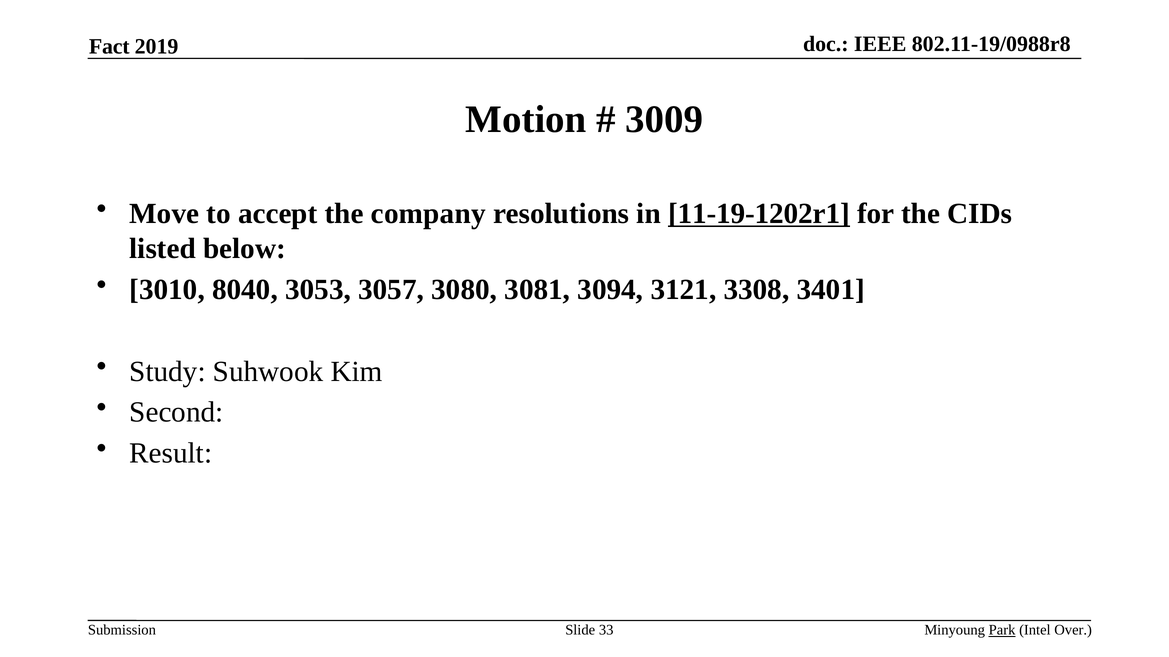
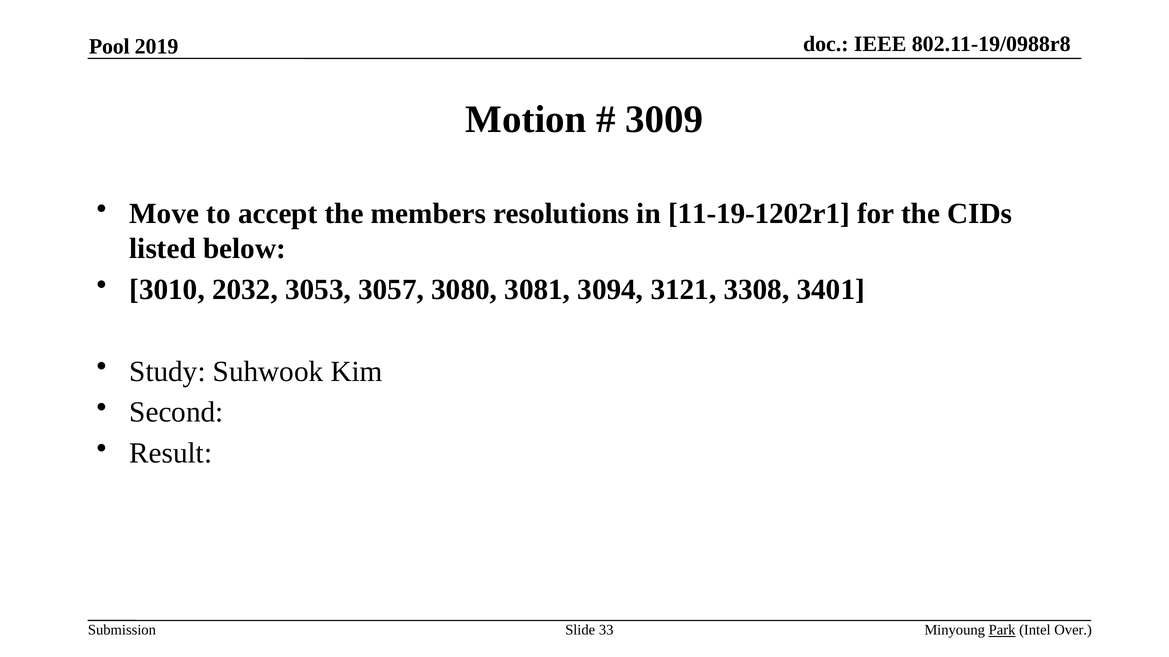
Fact: Fact -> Pool (109, 47)
company: company -> members (429, 214)
11-19-1202r1 underline: present -> none (759, 214)
8040: 8040 -> 2032 (245, 290)
